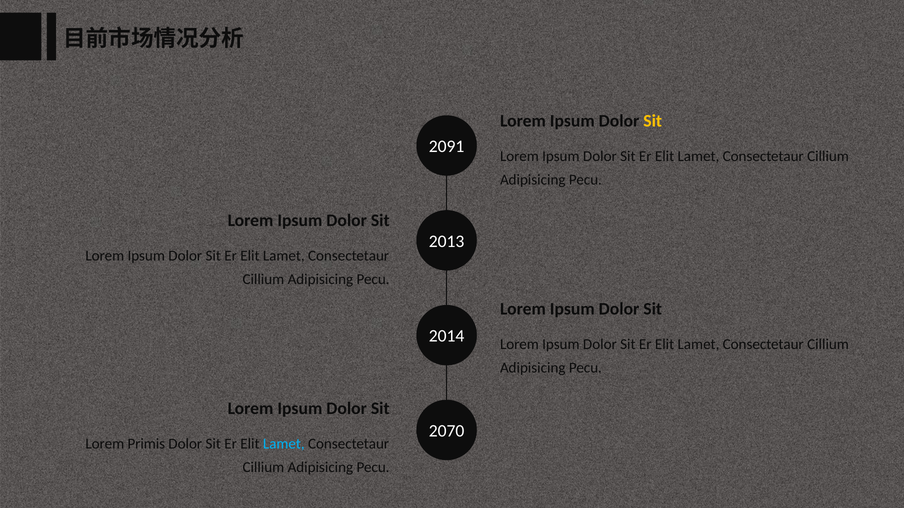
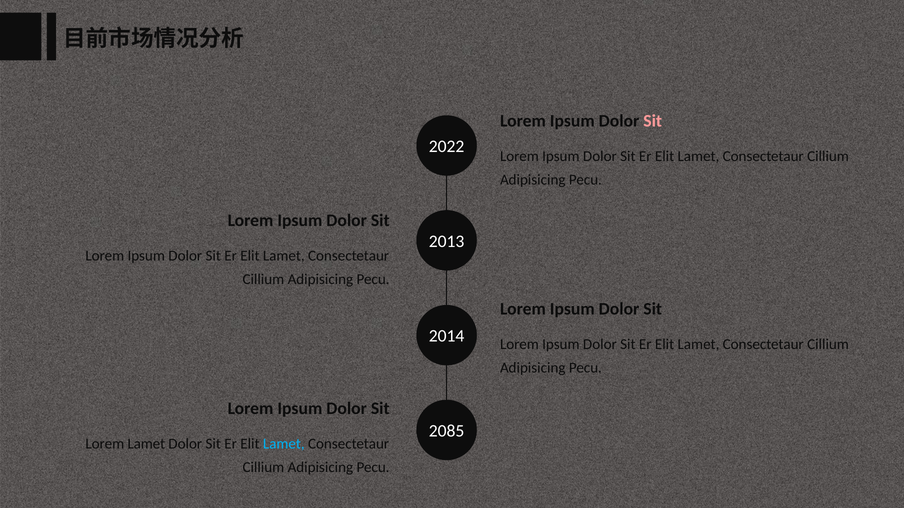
Sit colour: yellow -> pink (653, 121)
2091: 2091 -> 2022 (447, 147)
2070: 2070 -> 2085 (447, 431)
Lorem Primis: Primis -> Lamet (146, 444)
